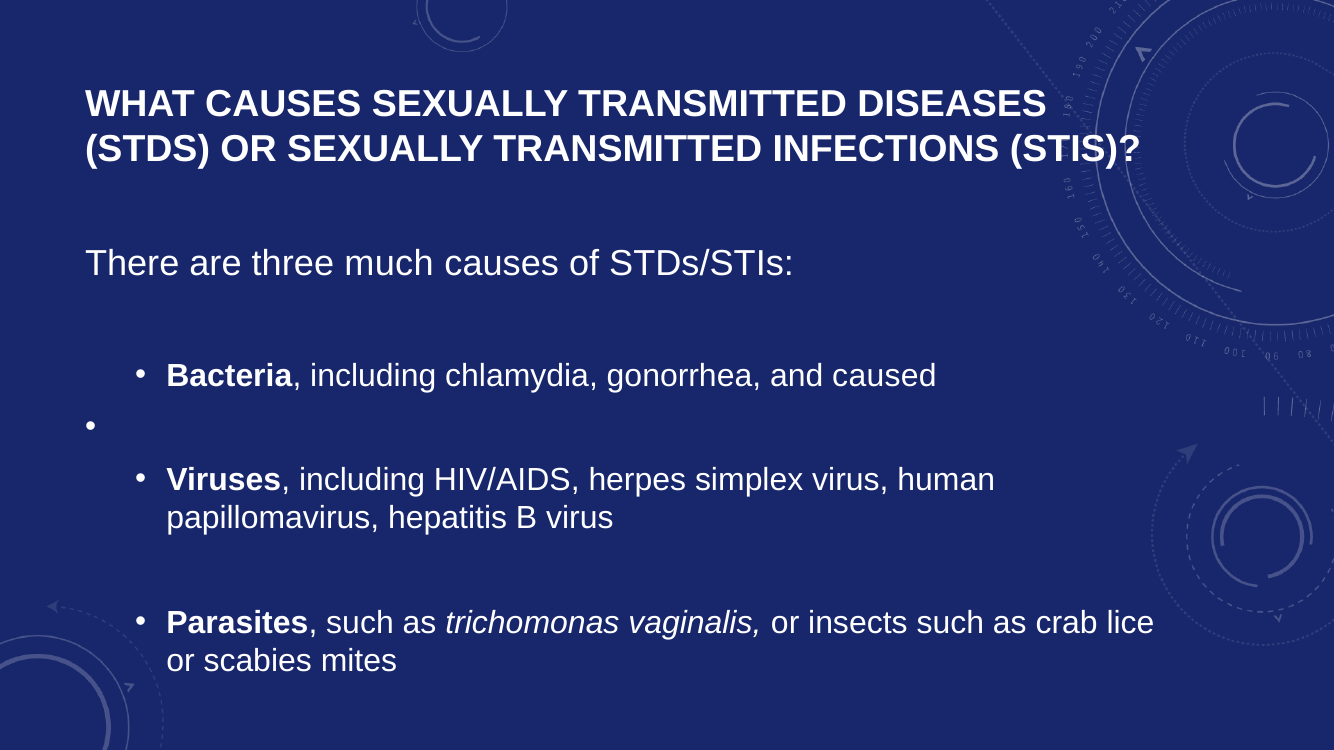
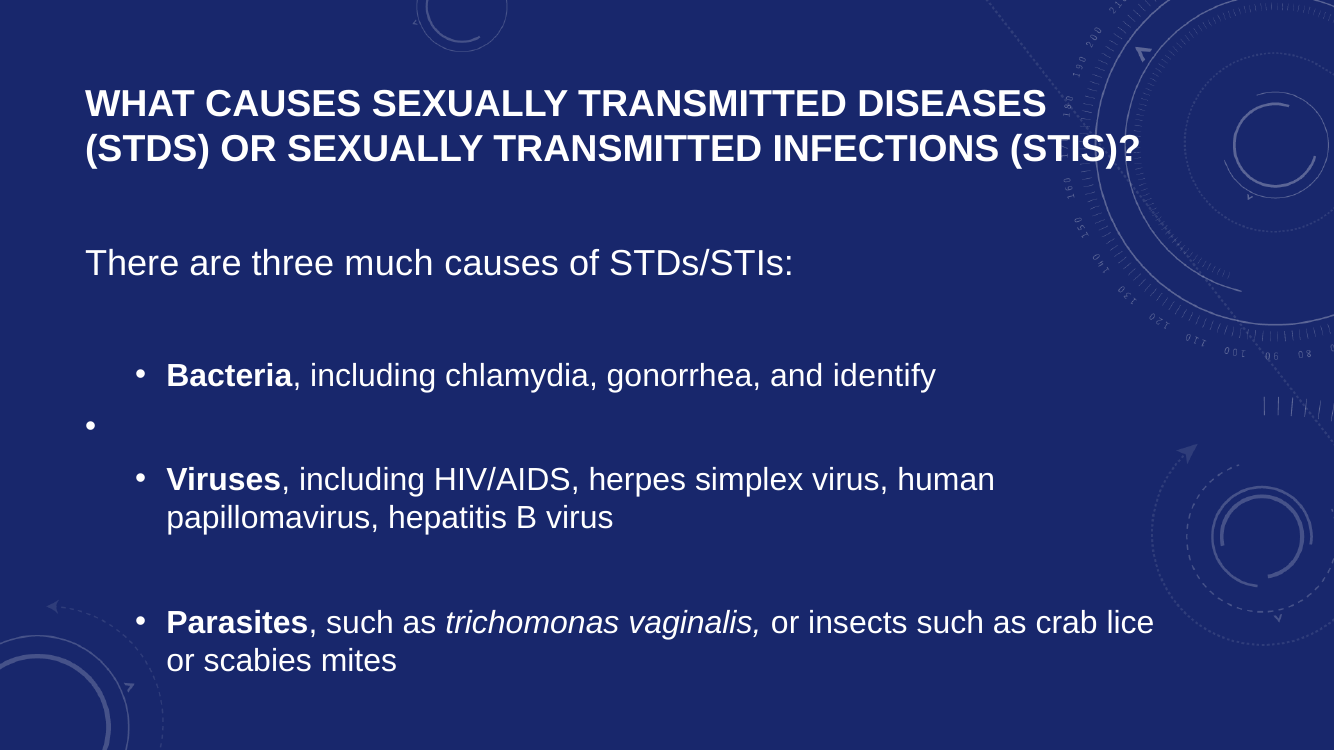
caused: caused -> identify (884, 376)
